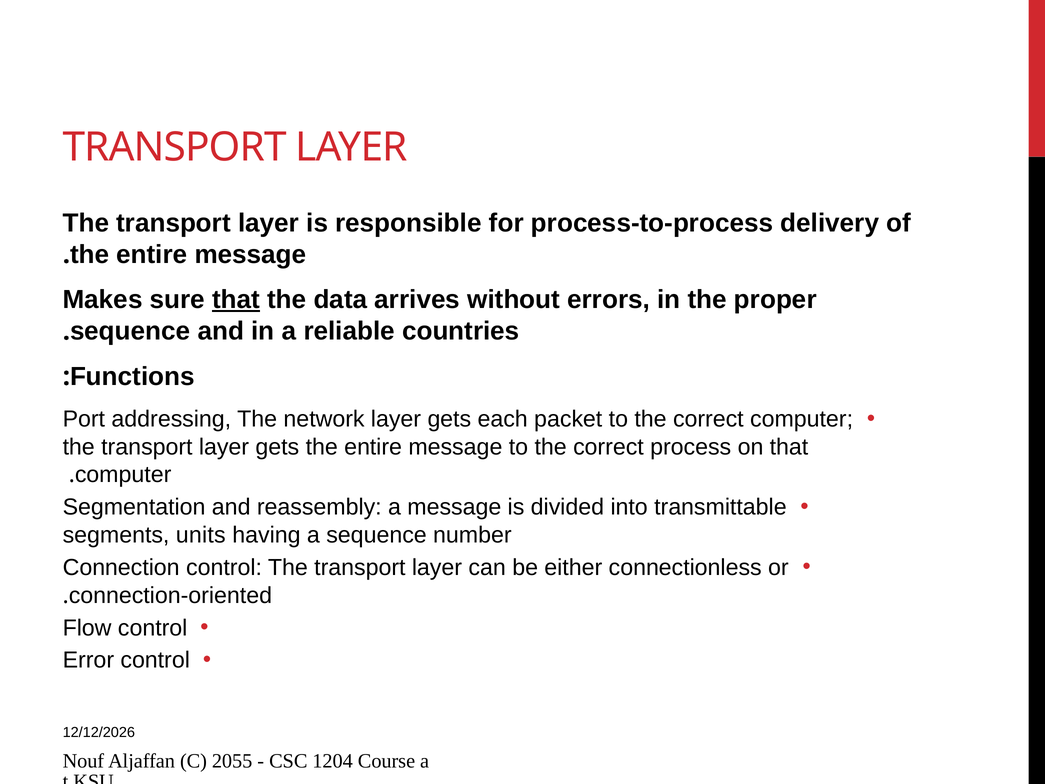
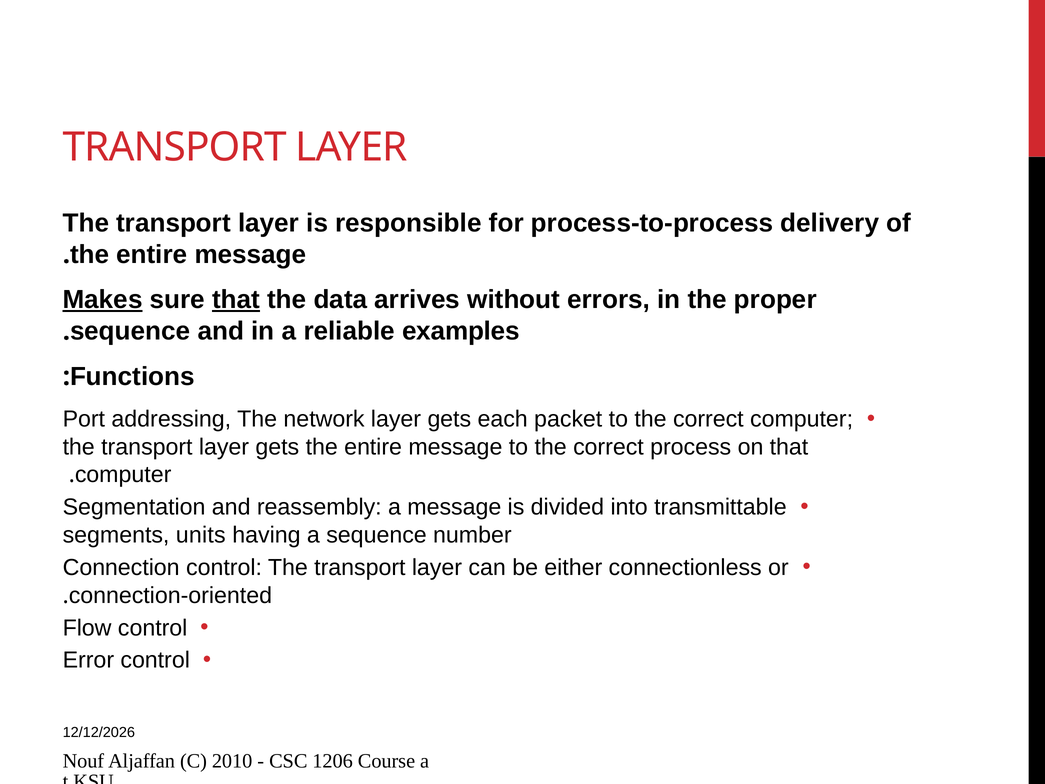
Makes underline: none -> present (103, 300)
countries: countries -> examples (461, 331)
2055: 2055 -> 2010 (232, 761)
1204: 1204 -> 1206 (333, 761)
